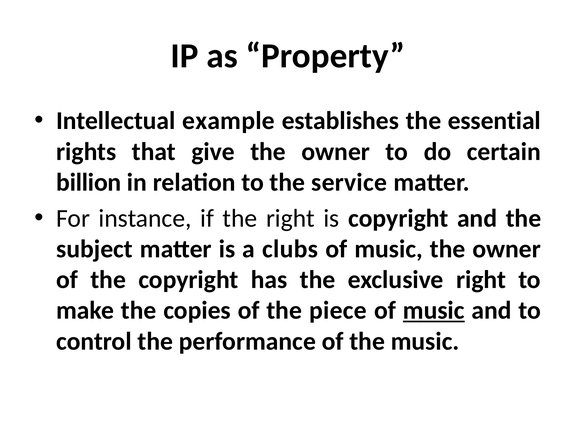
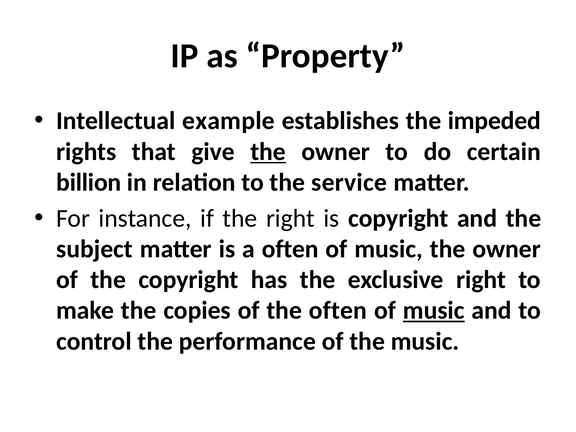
essential: essential -> impeded (494, 121)
the underline: none -> present (268, 152)
a clubs: clubs -> often (290, 249)
the piece: piece -> often (338, 310)
